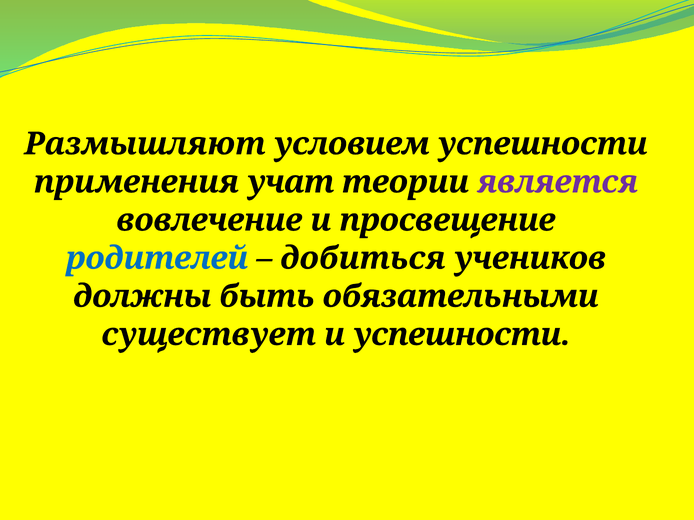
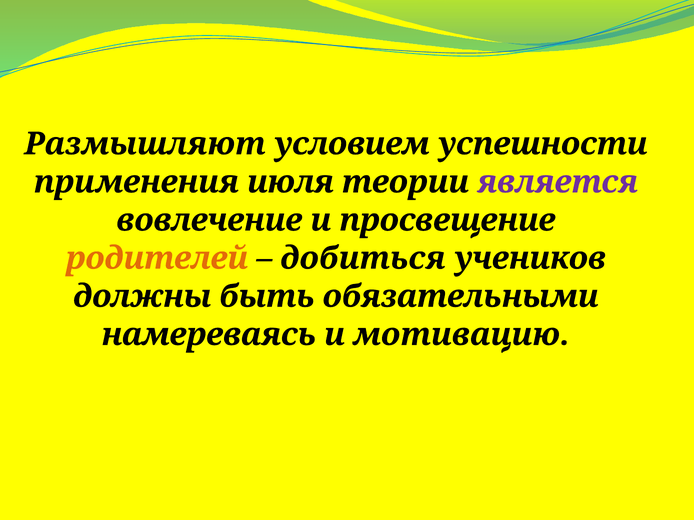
учат: учат -> июля (291, 182)
родителей colour: blue -> orange (157, 258)
существует: существует -> намереваясь (209, 335)
и успешности: успешности -> мотивацию (462, 335)
